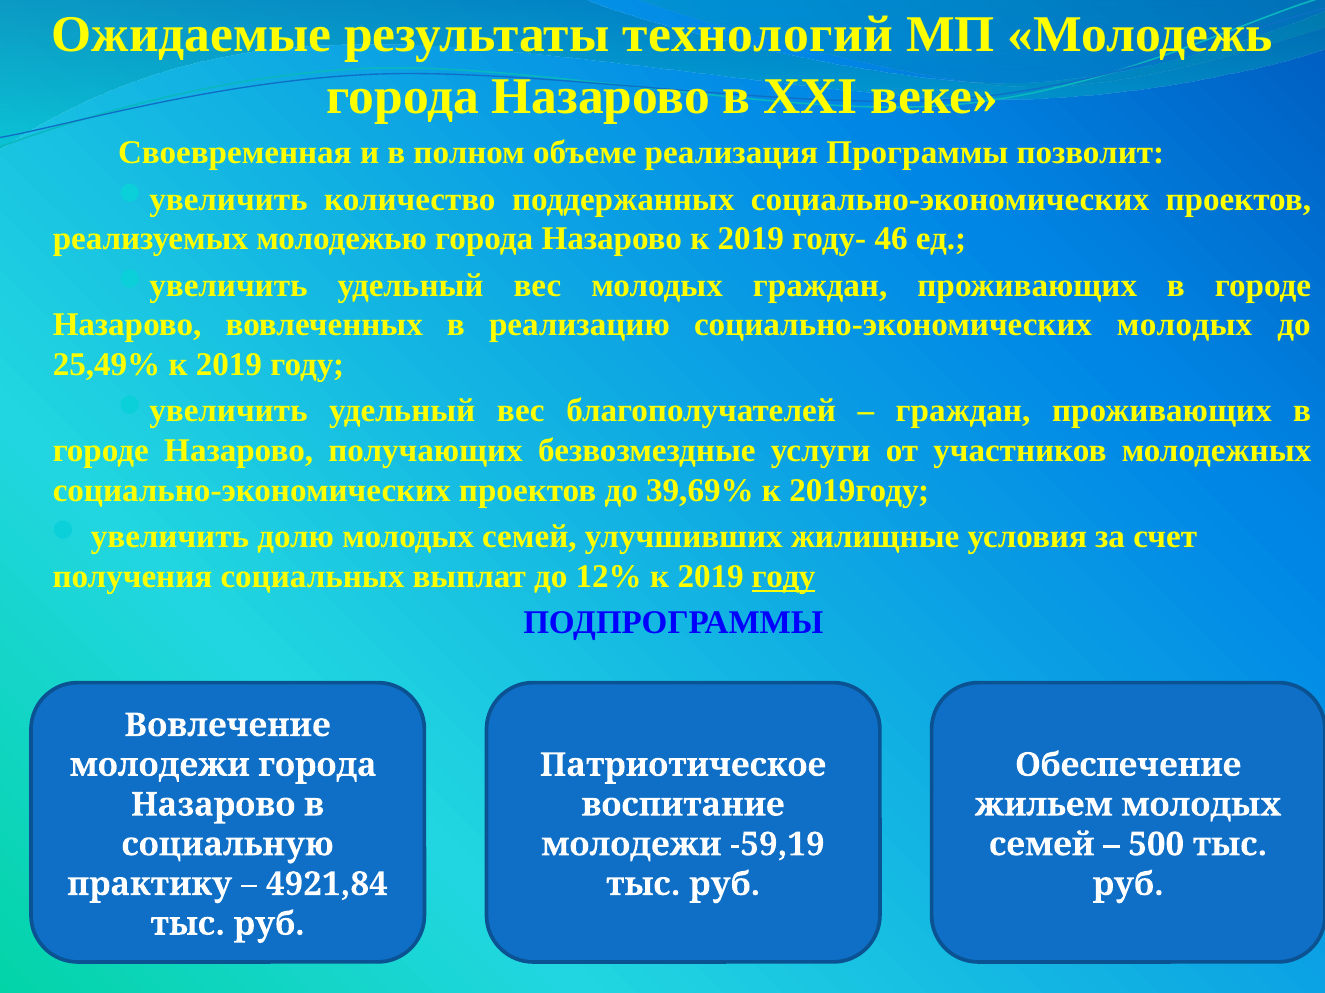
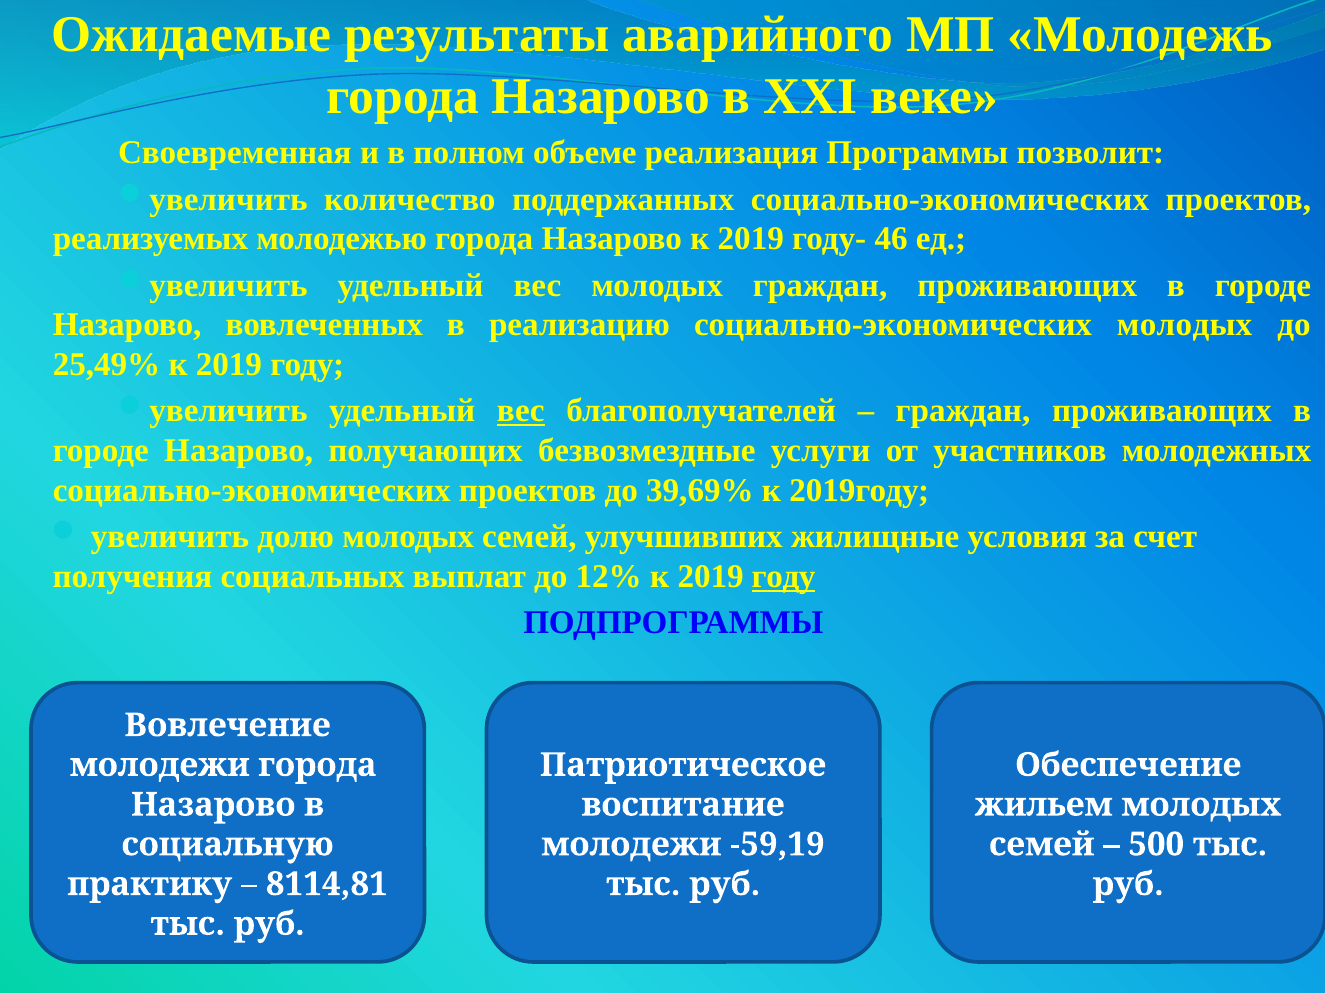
технологий: технологий -> аварийного (758, 35)
вес underline: none -> present (521, 411)
4921,84: 4921,84 -> 8114,81 (327, 885)
